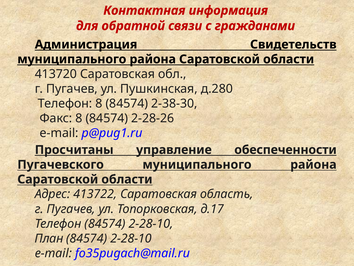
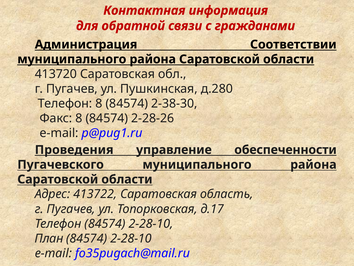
Свидетельств: Свидетельств -> Соответствии (293, 44)
Просчитаны: Просчитаны -> Проведения (74, 150)
